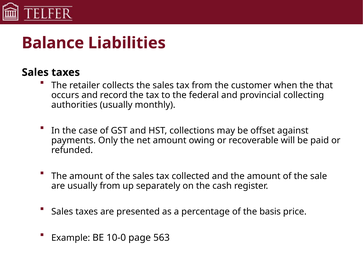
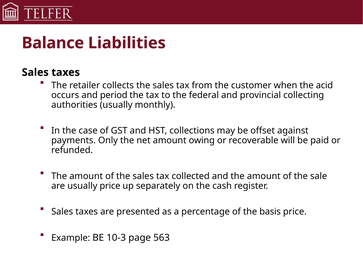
that: that -> acid (324, 85)
record: record -> period (114, 95)
usually from: from -> price (110, 186)
10-0: 10-0 -> 10-3 (116, 238)
